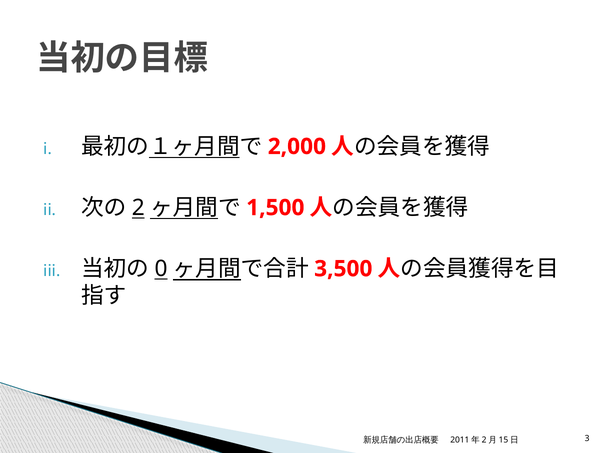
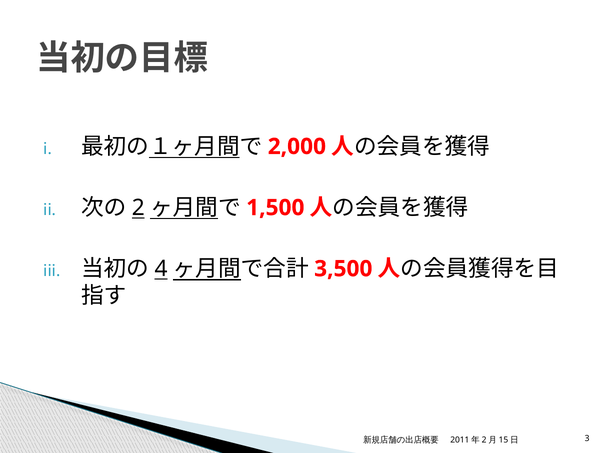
0: 0 -> 4 (161, 269)
